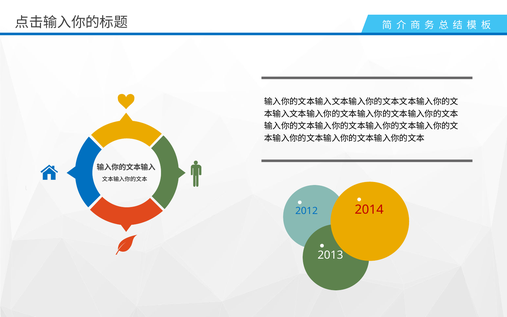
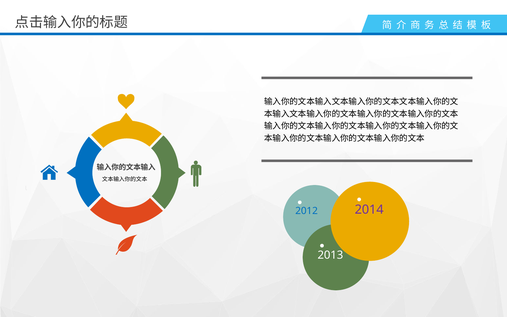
2014 colour: red -> purple (369, 210)
